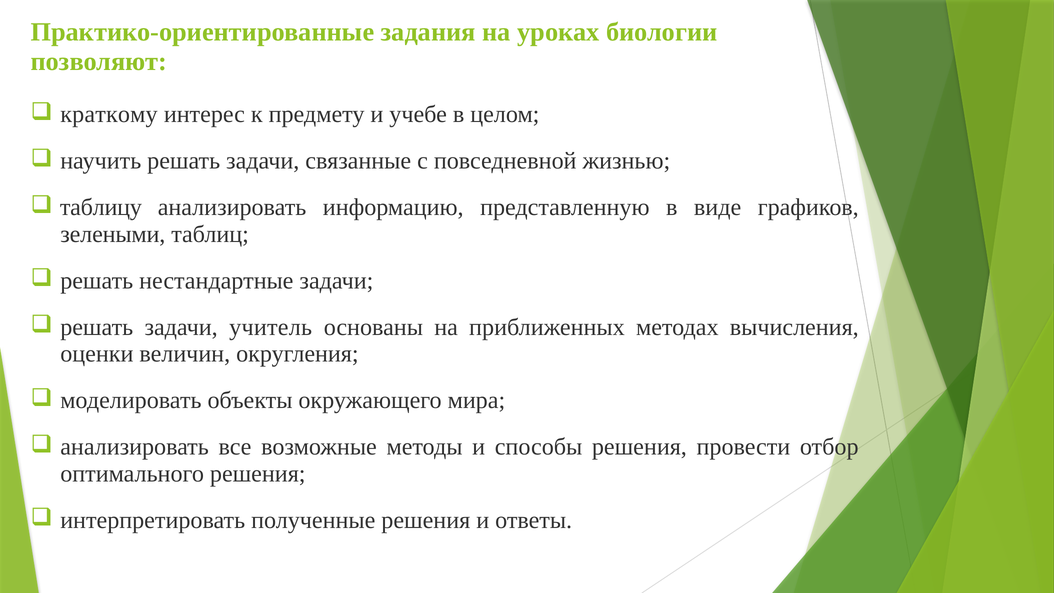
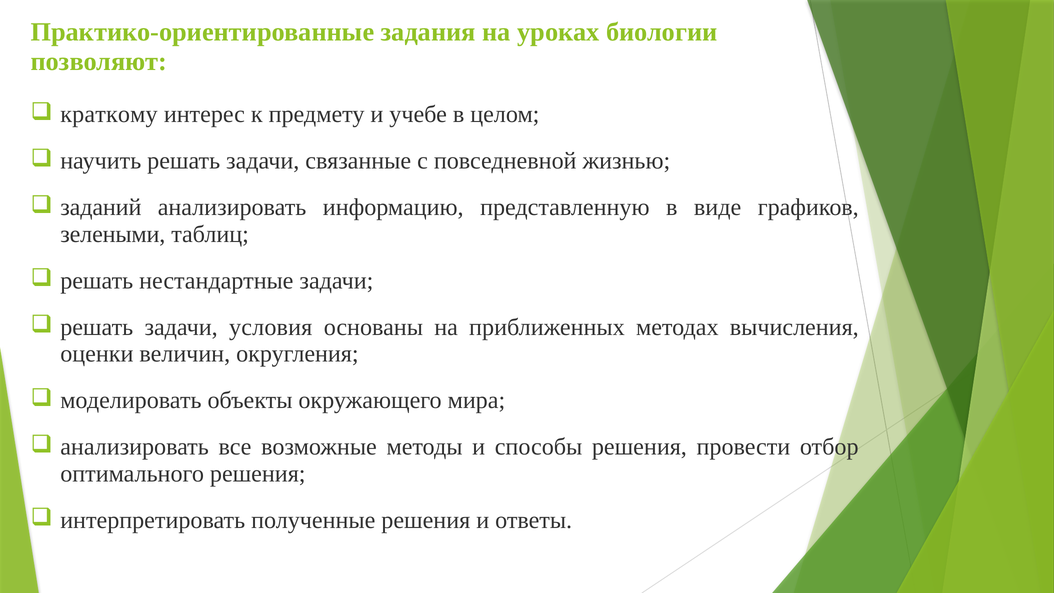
таблицу: таблицу -> заданий (101, 207)
учитель: учитель -> условия (271, 327)
